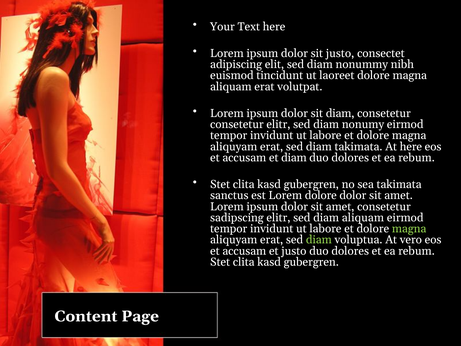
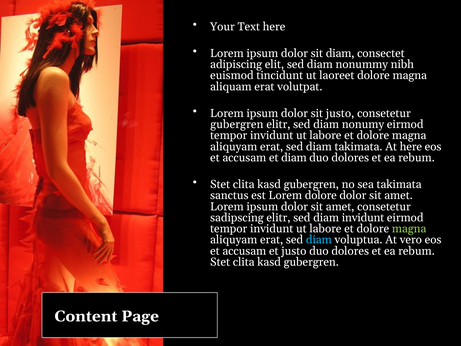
sit justo: justo -> diam (340, 53)
sit diam: diam -> justo (340, 113)
consetetur: consetetur -> gubergren (237, 124)
diam aliquam: aliquam -> invidunt (363, 217)
diam colour: light green -> light blue (319, 240)
